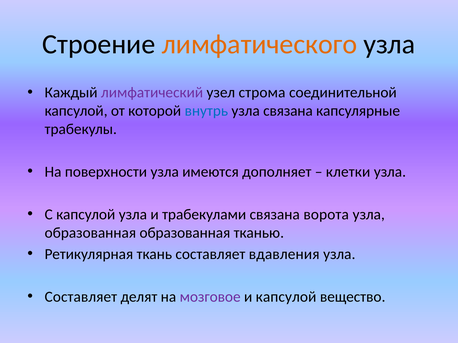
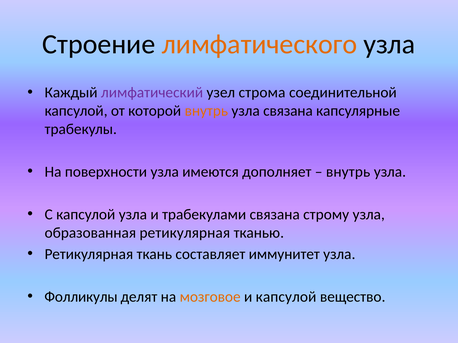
внутрь colour: blue -> orange (206, 111)
клетки: клетки -> внутрь (348, 172)
ворота: ворота -> строму (326, 215)
образованная образованная: образованная -> ретикулярная (185, 233)
вдавления: вдавления -> иммунитет (284, 254)
Составляет: Составляет -> Фолликулы (81, 297)
мозговое colour: purple -> orange (210, 297)
